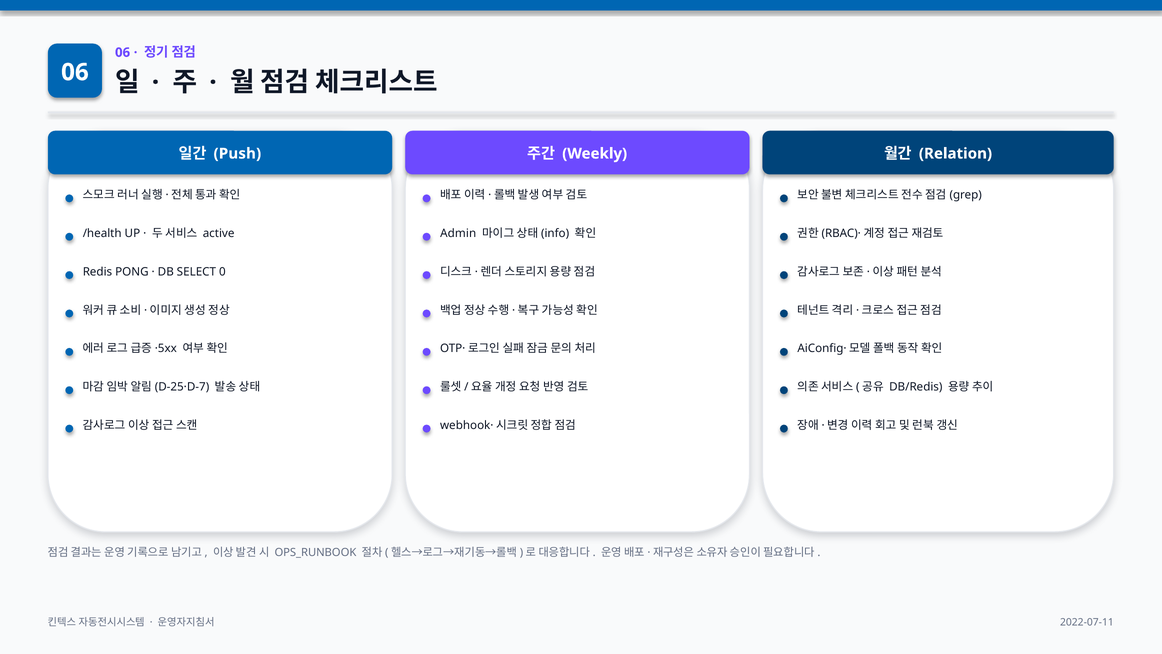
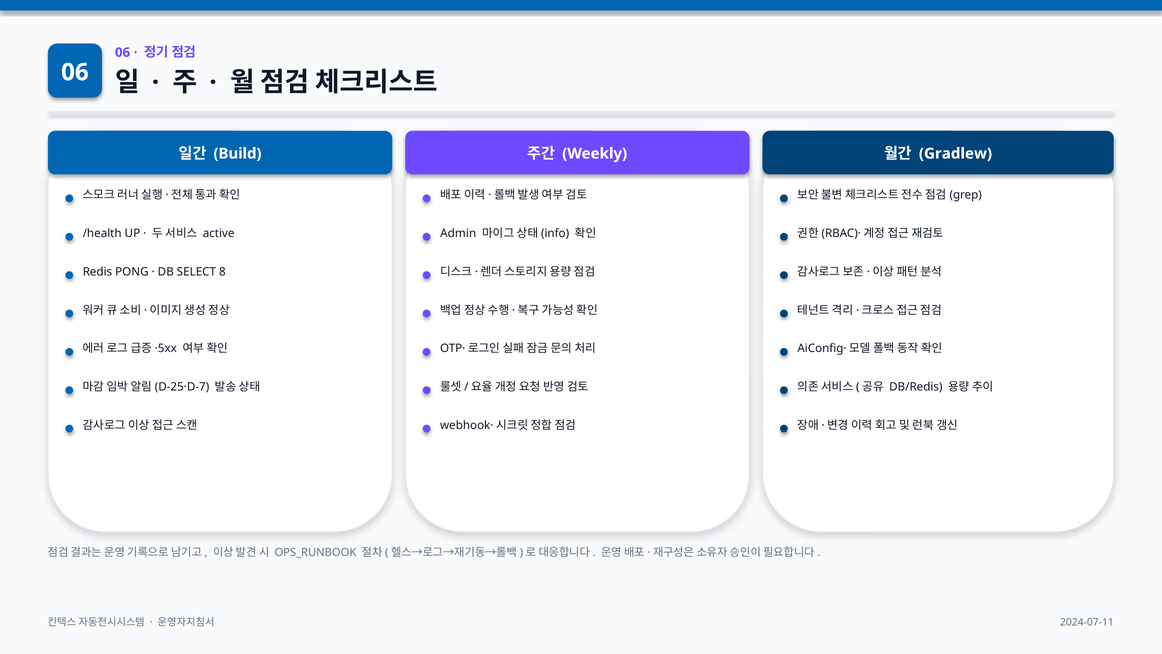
Push: Push -> Build (237, 154)
Relation: Relation -> Gradlew (955, 154)
0: 0 -> 8 (222, 272)
2022-07-11: 2022-07-11 -> 2024-07-11 (1087, 622)
